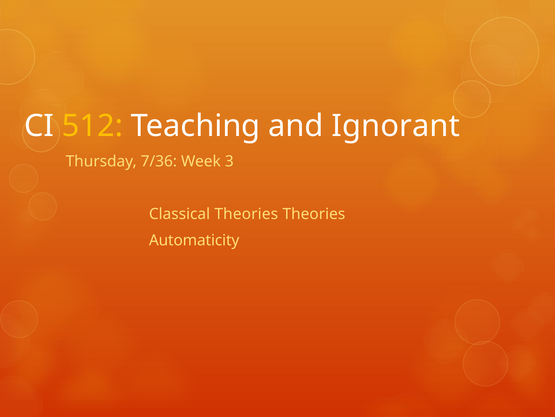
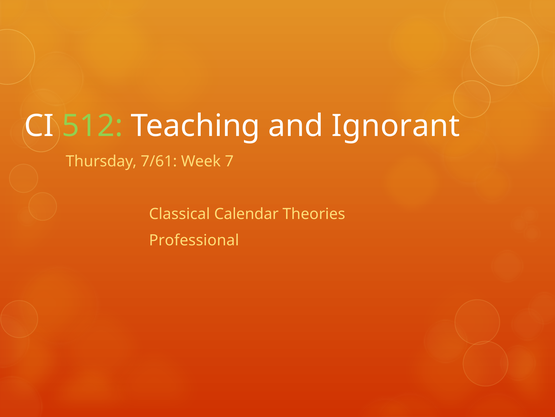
512 colour: yellow -> light green (92, 126)
7/36: 7/36 -> 7/61 (159, 161)
3: 3 -> 7 (229, 161)
Classical Theories: Theories -> Calendar (246, 214)
Automaticity: Automaticity -> Professional (194, 240)
